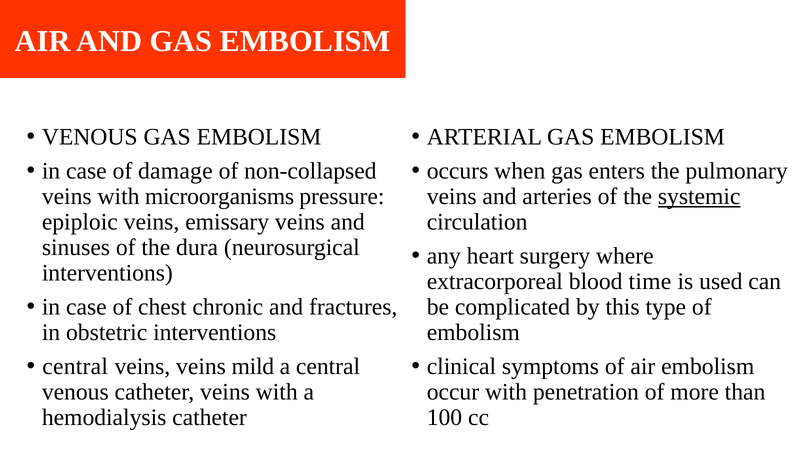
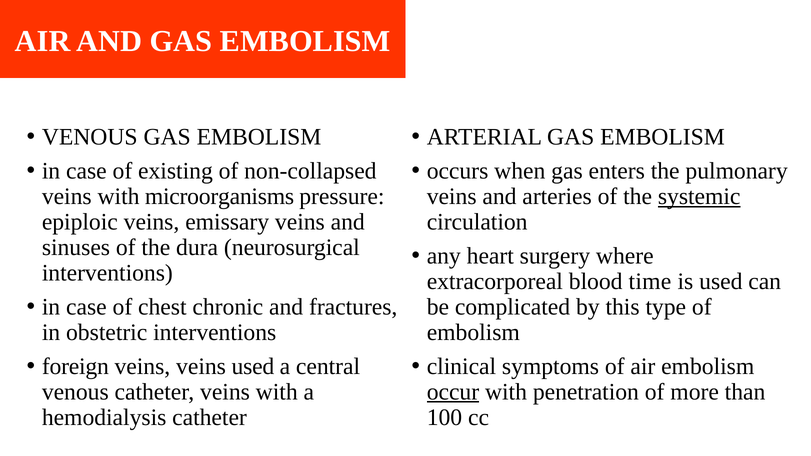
damage: damage -> existing (175, 171)
central: central -> foreign (75, 366)
veins mild: mild -> used (253, 366)
occur underline: none -> present (453, 392)
